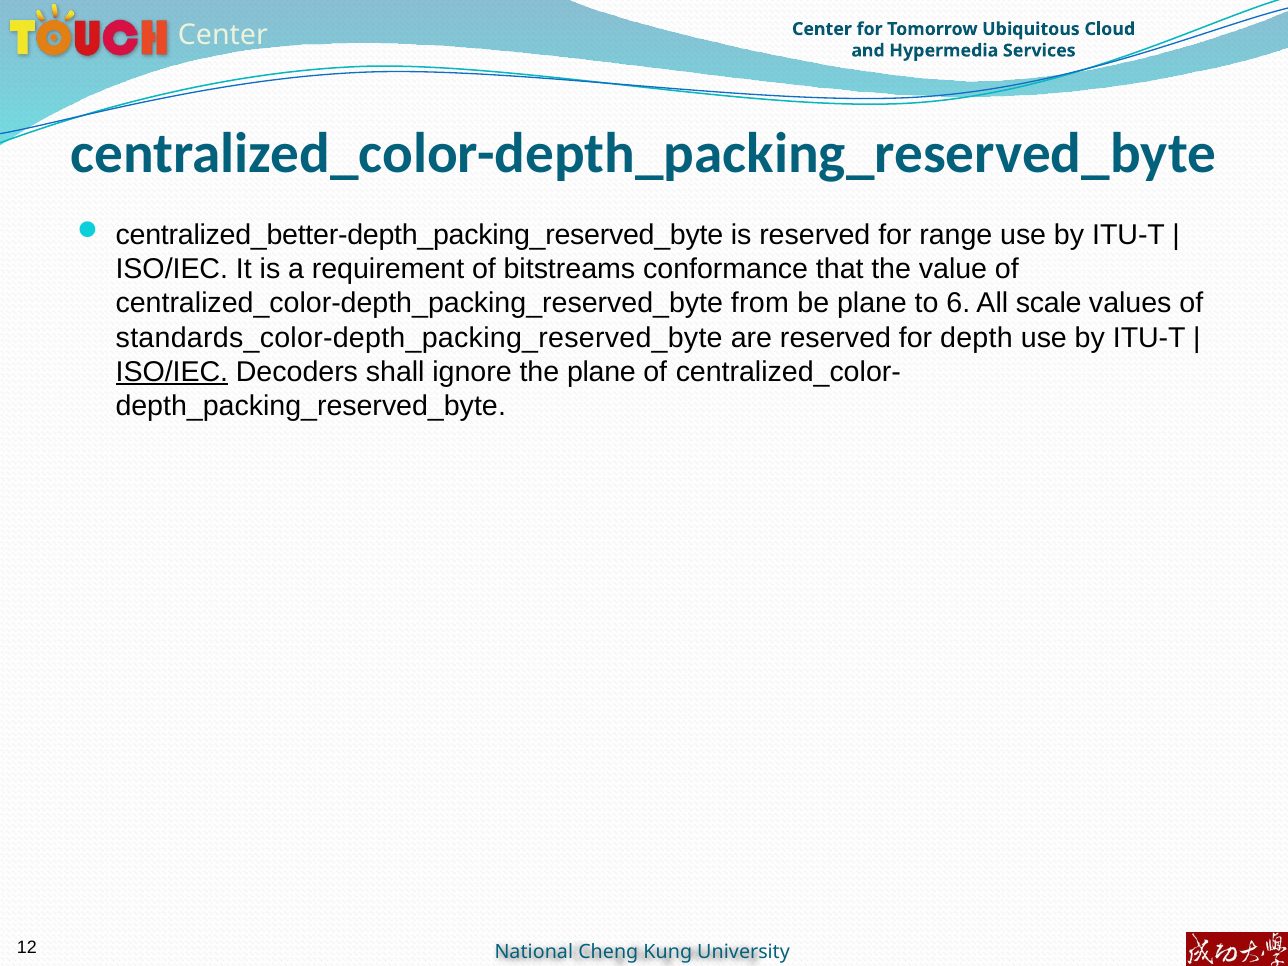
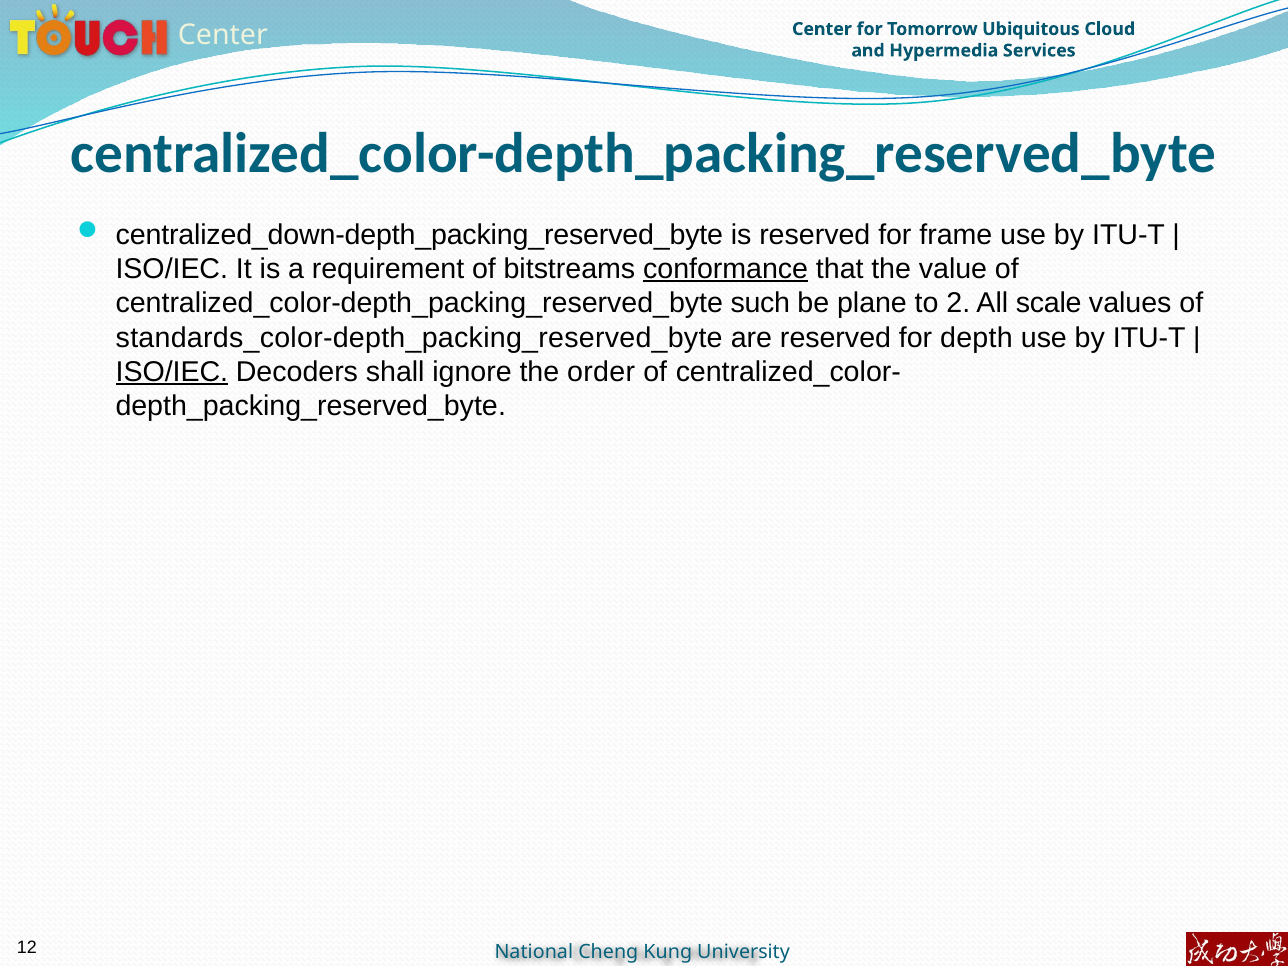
centralized_better-depth_packing_reserved_byte: centralized_better-depth_packing_reserved_byte -> centralized_down-depth_packing_reserved_byte (419, 235)
range: range -> frame (956, 235)
conformance underline: none -> present (726, 269)
from: from -> such (760, 303)
6: 6 -> 2 (958, 303)
the plane: plane -> order (601, 372)
